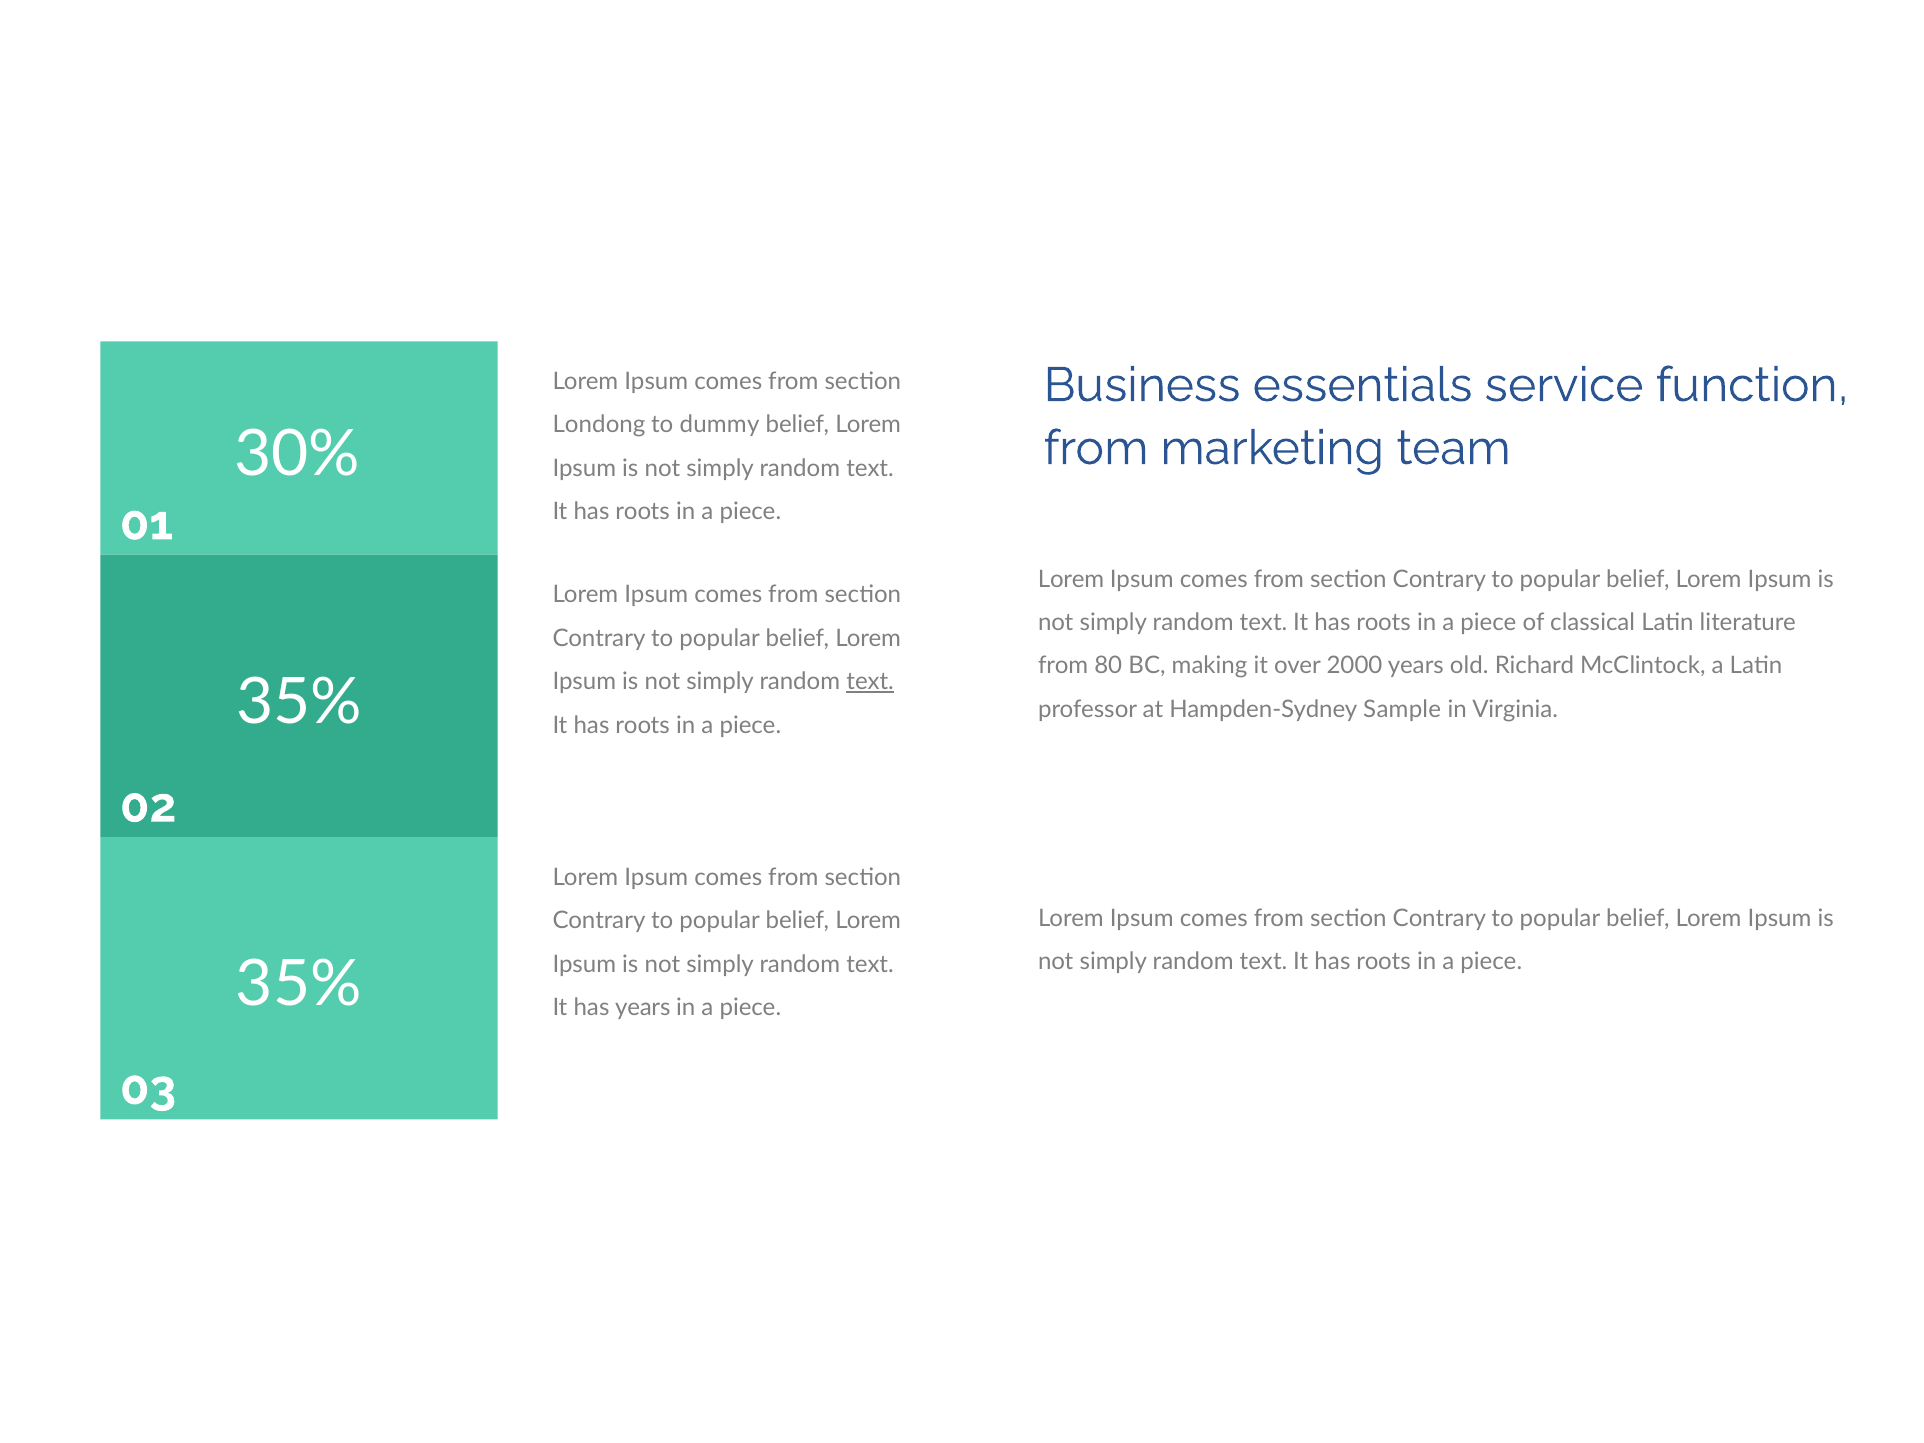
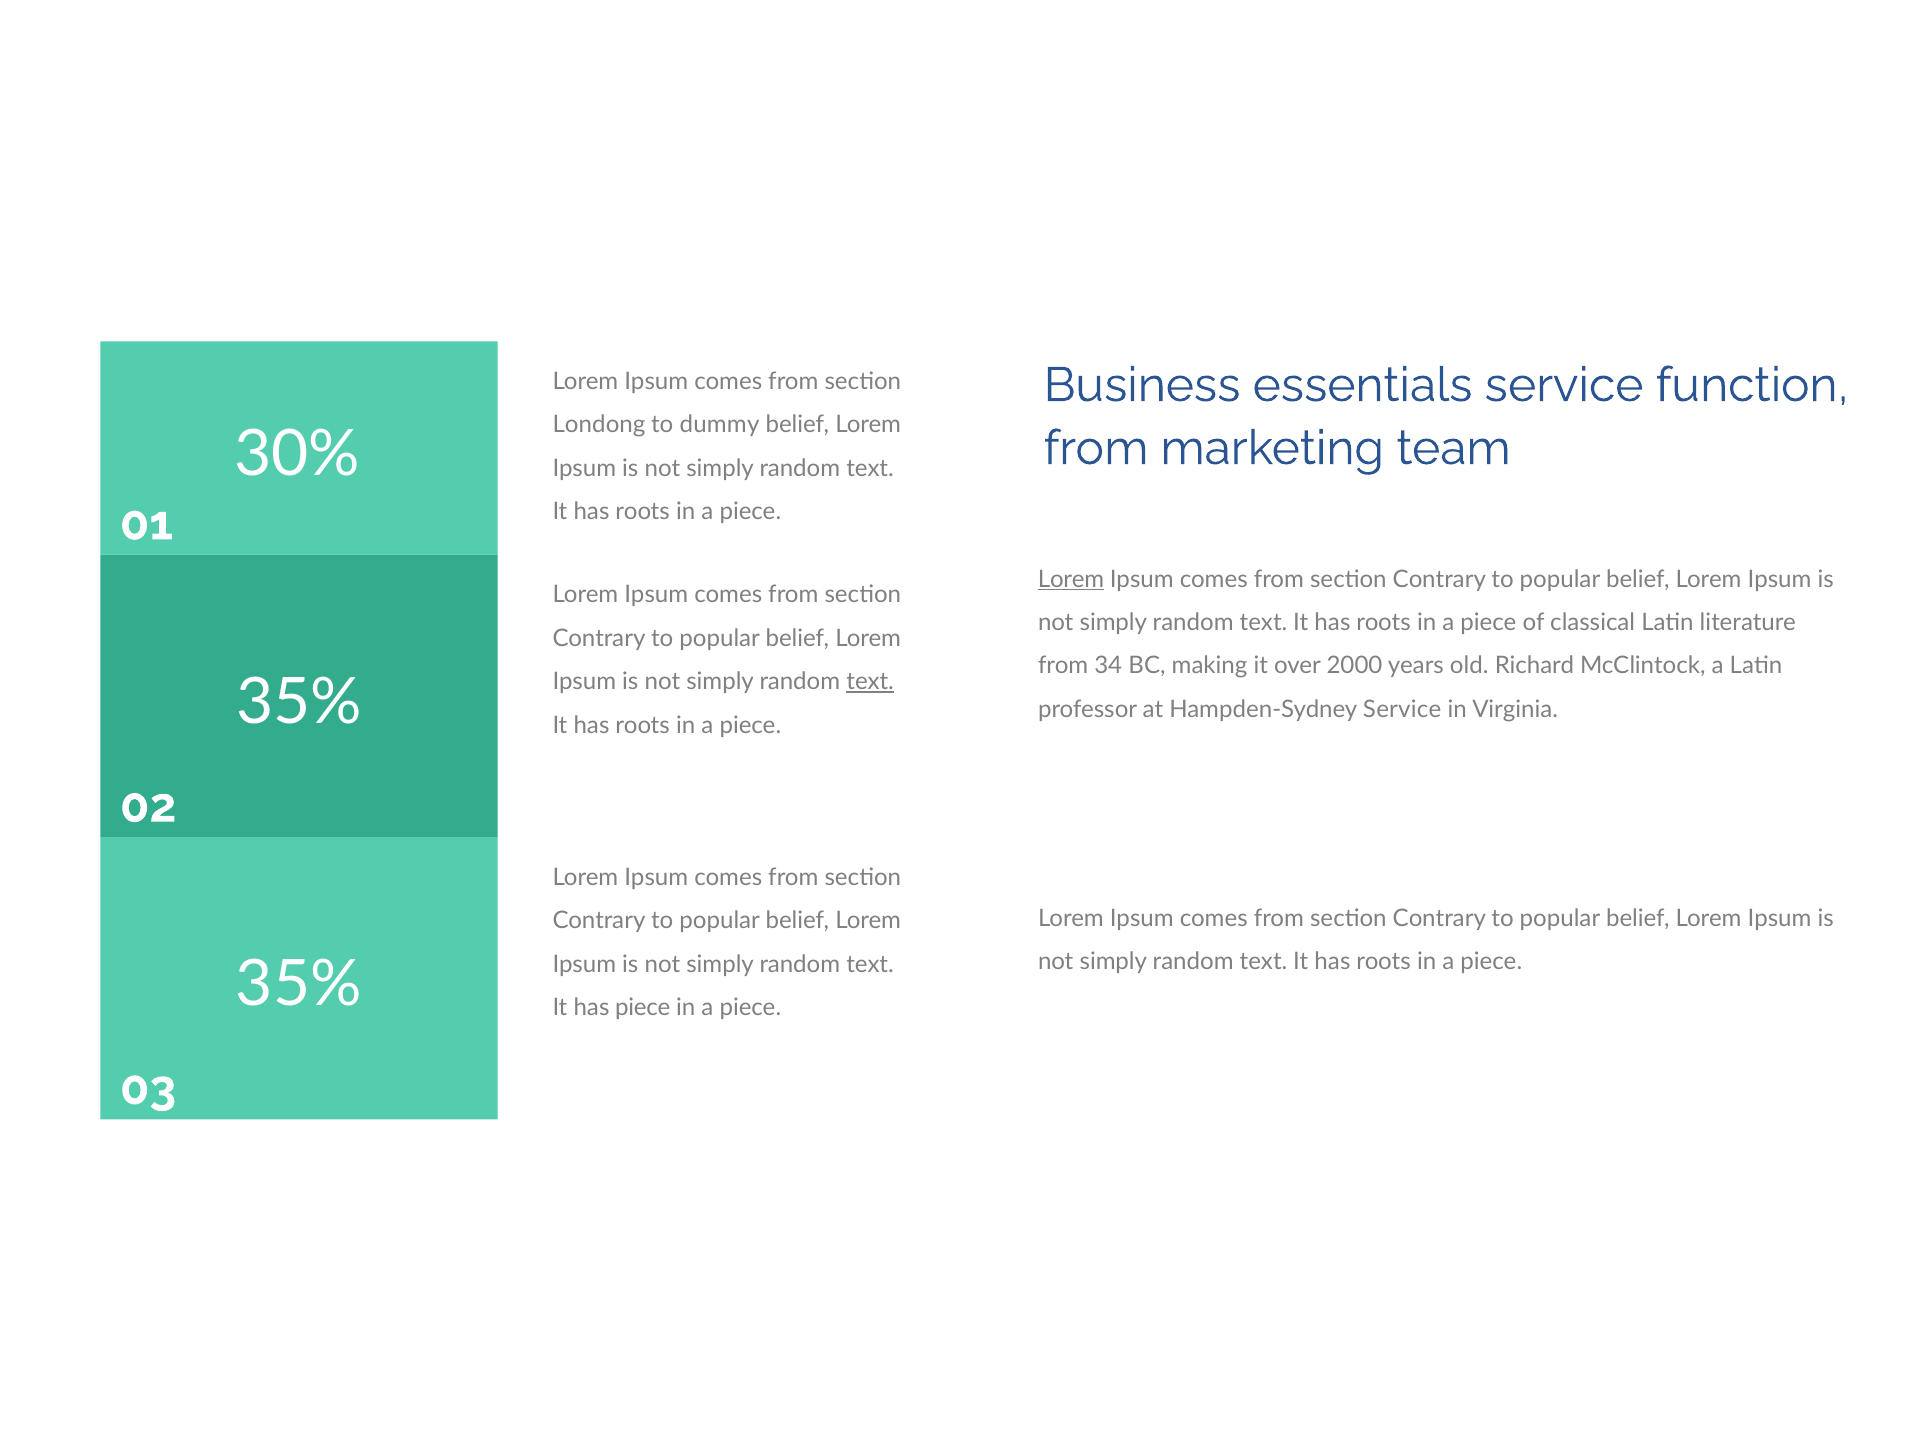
Lorem underline: none -> present (1071, 579)
80: 80 -> 34 (1108, 666)
Hampden-Sydney Sample: Sample -> Service (1402, 709)
has years: years -> piece (643, 1008)
